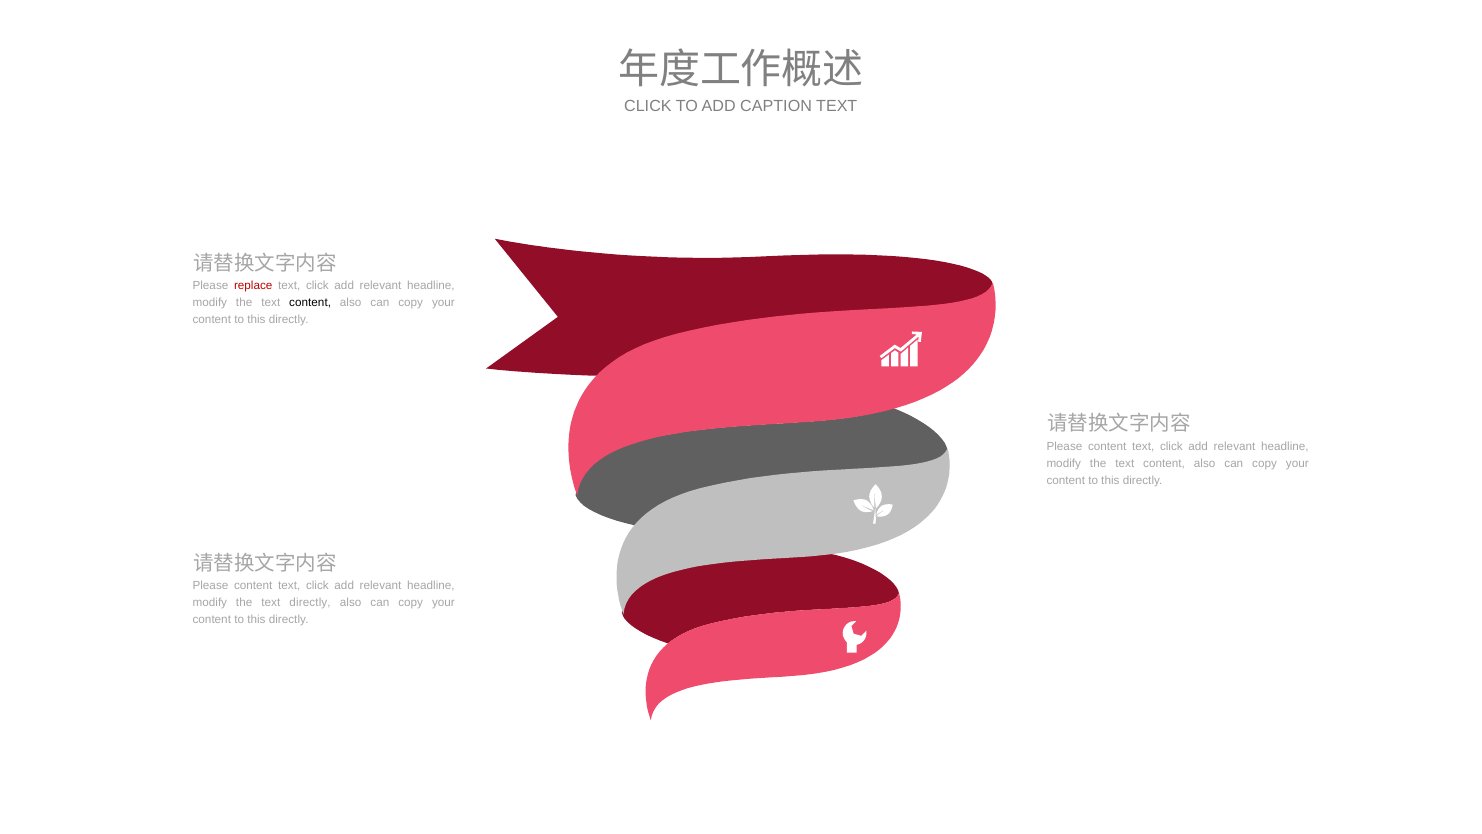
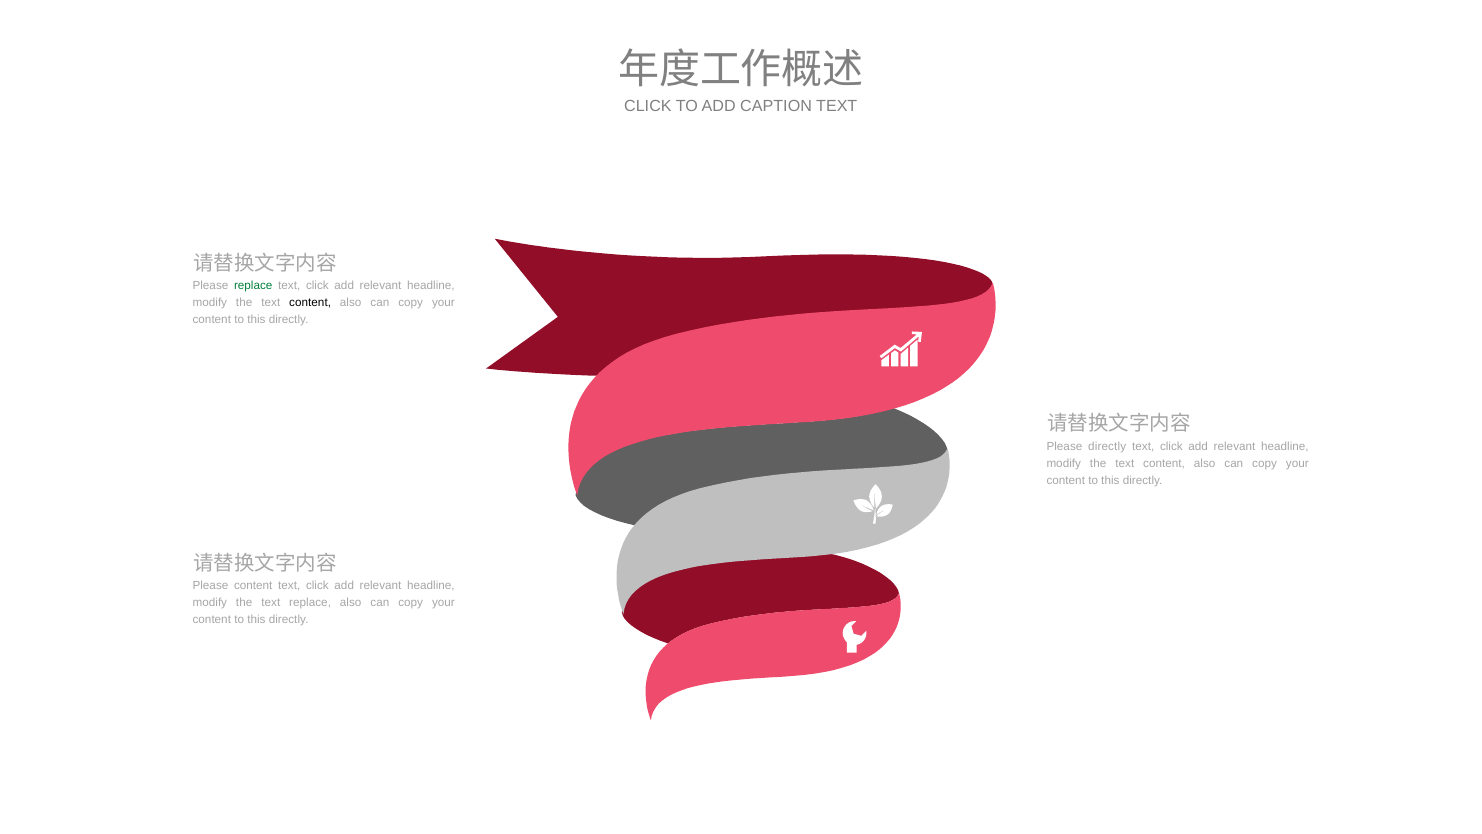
replace colour: red -> green (253, 286)
content: content -> directly (1107, 446)
text directly: directly -> replace (310, 603)
